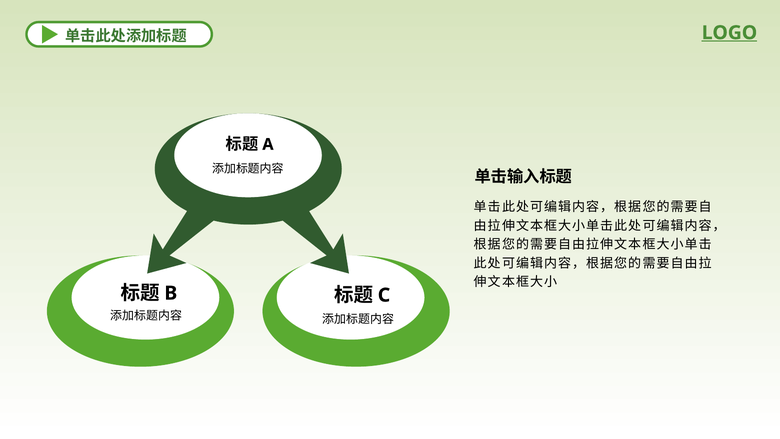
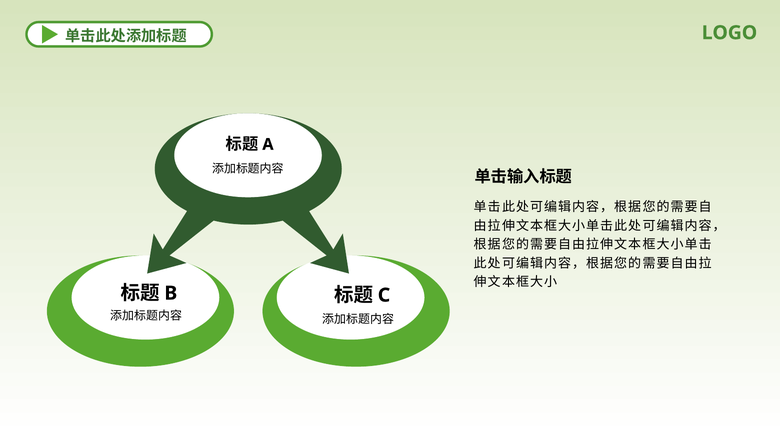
LOGO underline: present -> none (729, 33)
